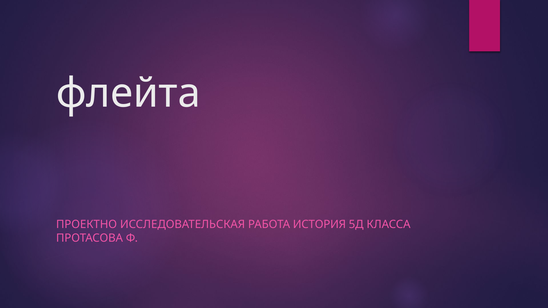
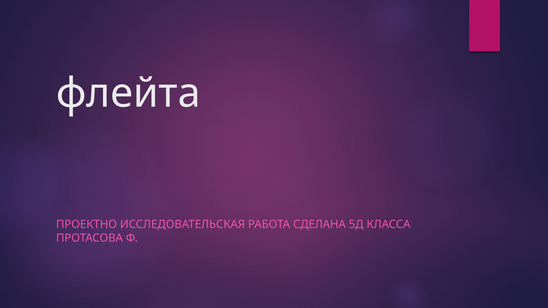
ИСТОРИЯ: ИСТОРИЯ -> СДЕЛАНА (319, 224)
